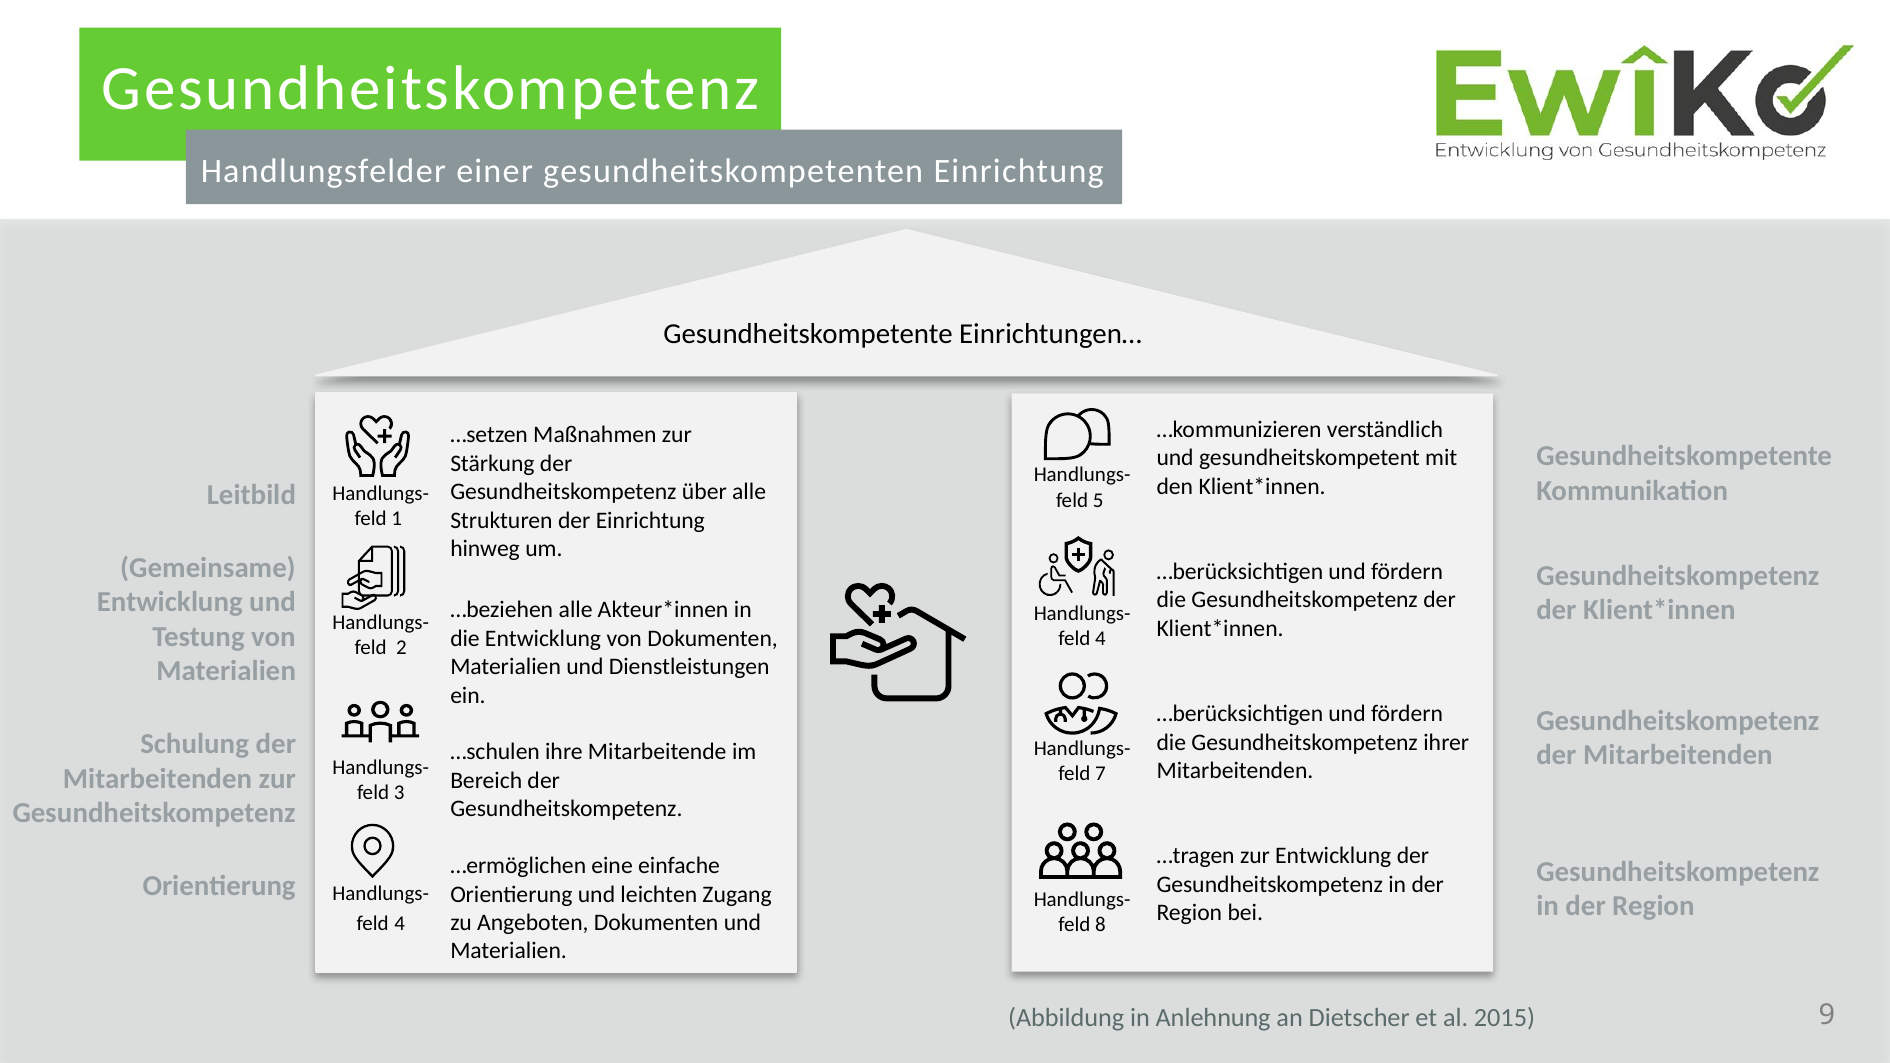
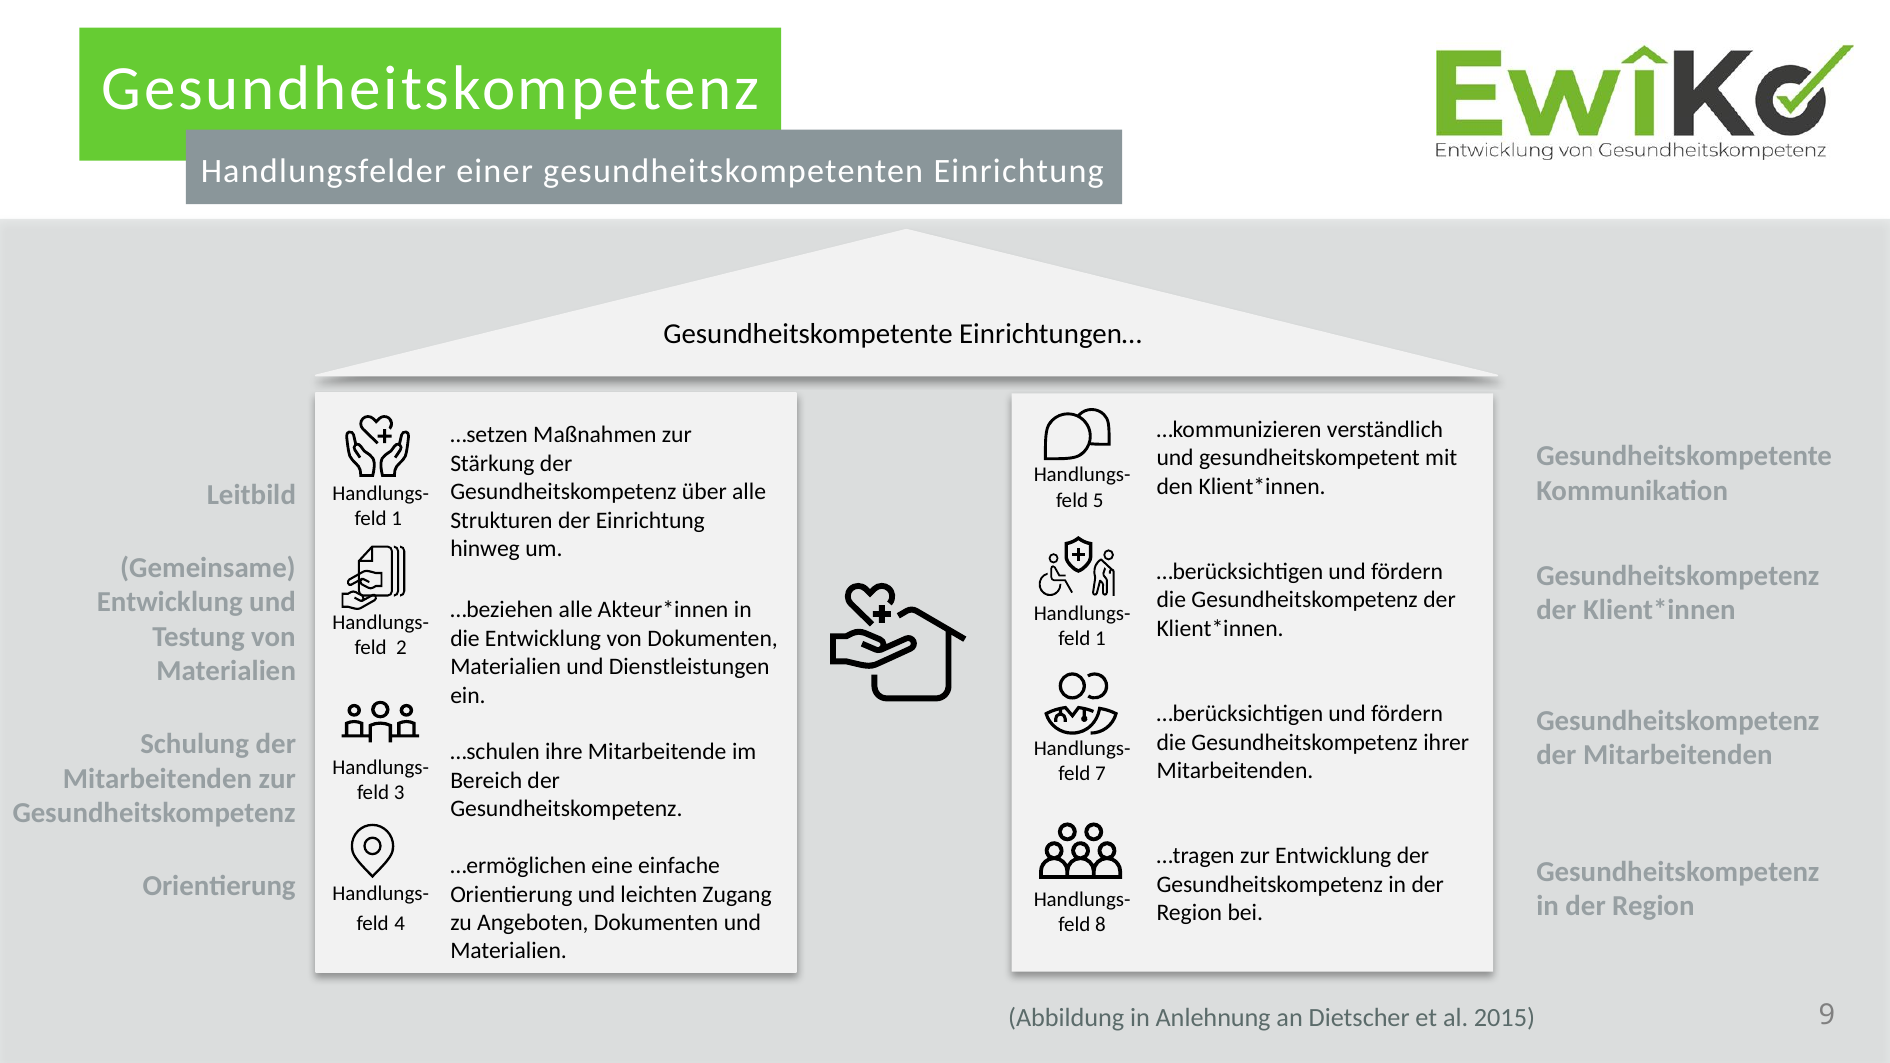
4: 4 -> 1 (1100, 639)
